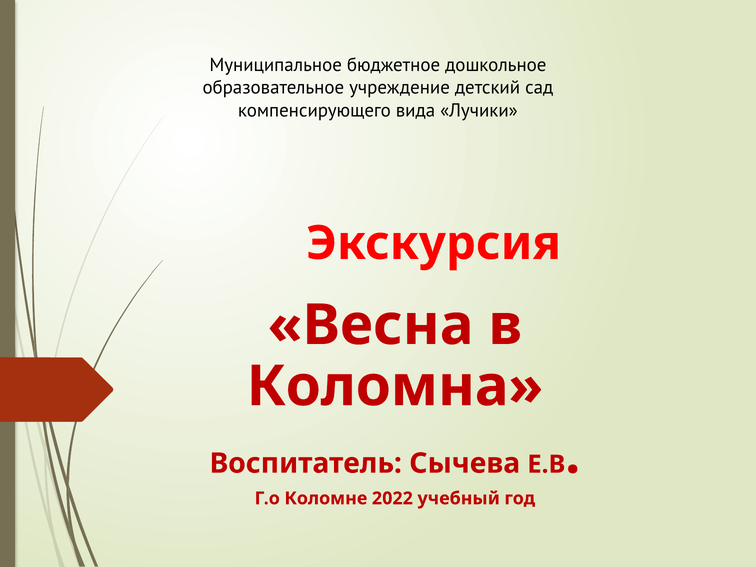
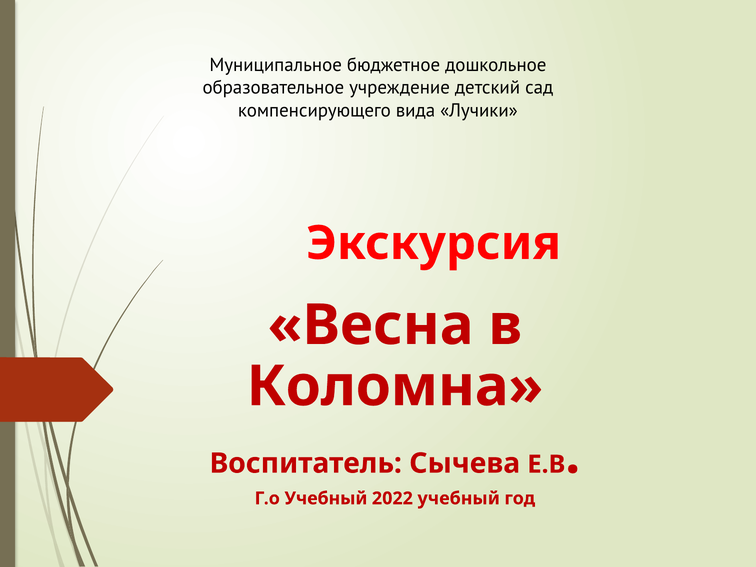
Г.о Коломне: Коломне -> Учебный (326, 498)
